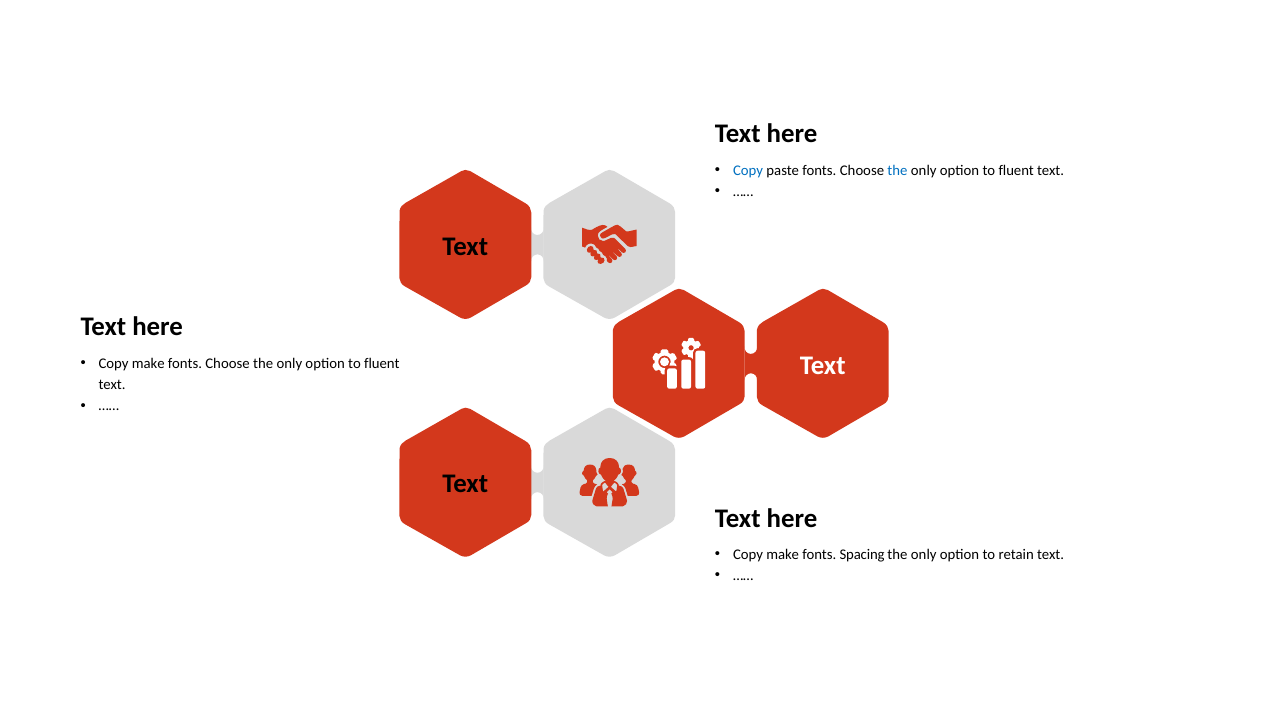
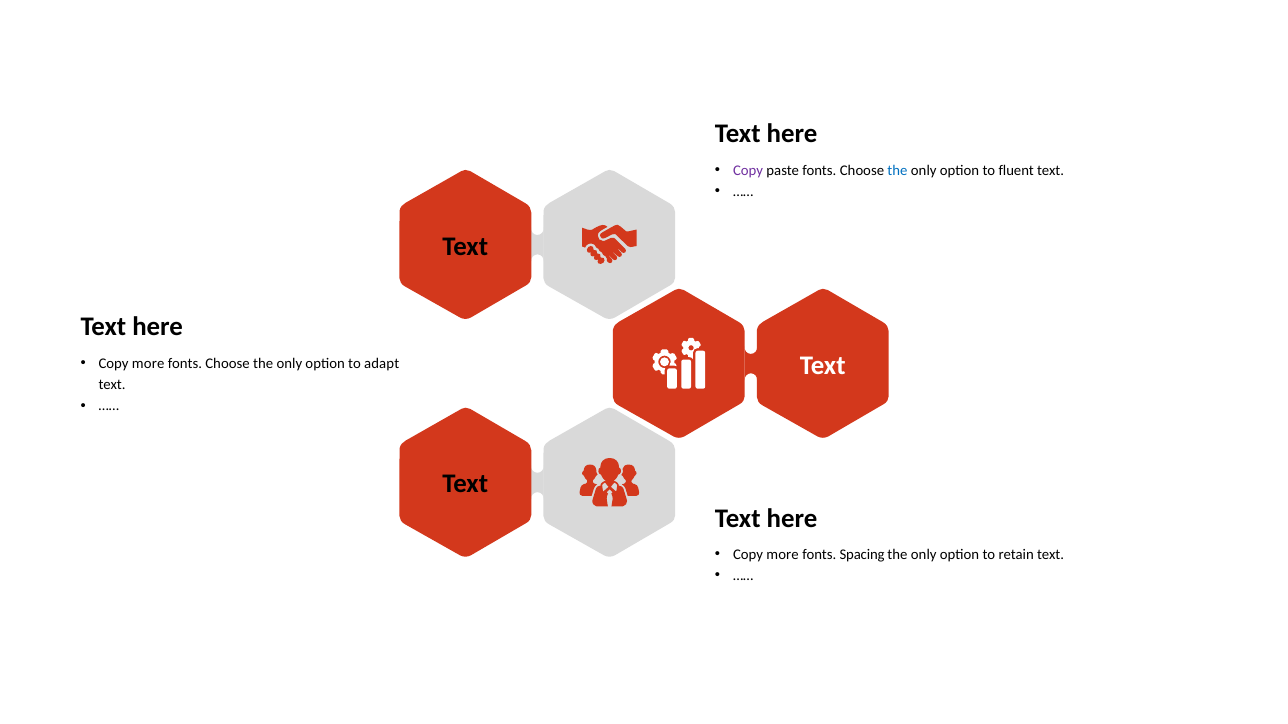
Copy colour: blue -> purple (748, 171)
make: make -> more (148, 364)
fluent: fluent -> adapt (382, 364)
make: make -> more (783, 555)
